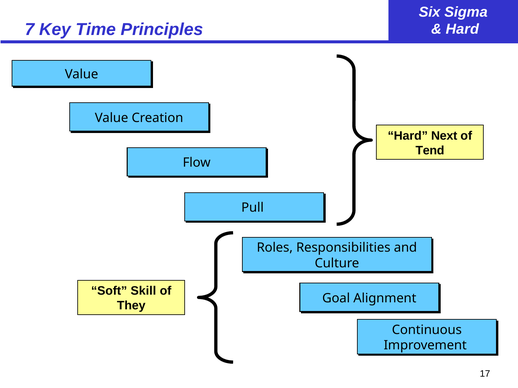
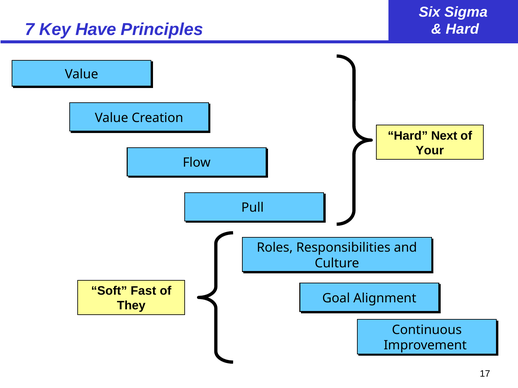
Time: Time -> Have (96, 30)
Tend: Tend -> Your (430, 151)
Skill: Skill -> Fast (143, 291)
